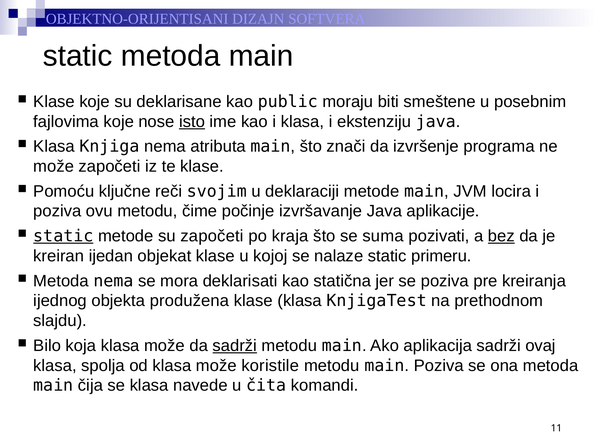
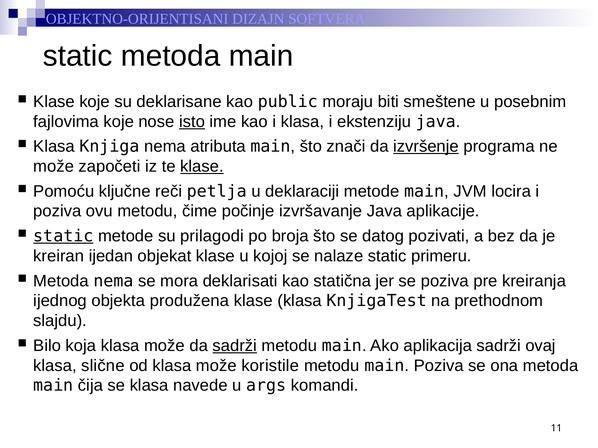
izvršenje underline: none -> present (426, 147)
klase underline: none -> present (202, 167)
svojim: svojim -> petlja (217, 191)
su započeti: započeti -> prilagodi (212, 236)
kraja: kraja -> broja (290, 236)
suma: suma -> datog (383, 236)
bez underline: present -> none (501, 236)
spolja: spolja -> slične (103, 366)
čita: čita -> args (266, 386)
